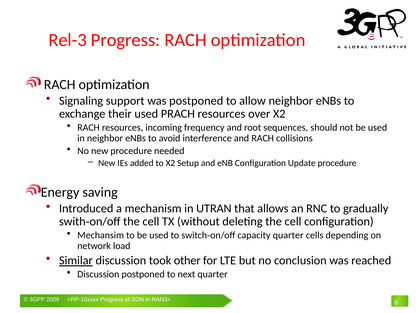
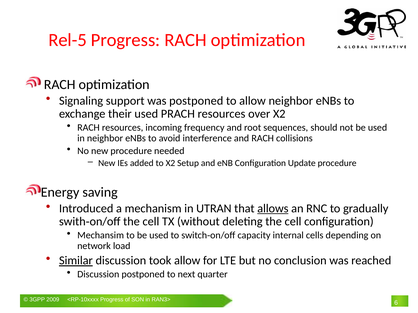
Rel-3: Rel-3 -> Rel-5 (68, 40)
allows underline: none -> present (273, 209)
capacity quarter: quarter -> internal (288, 236)
took other: other -> allow (187, 261)
